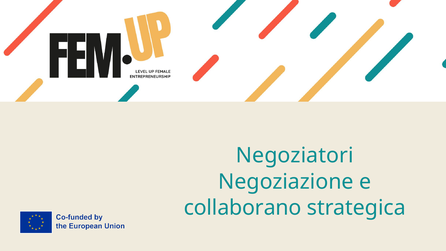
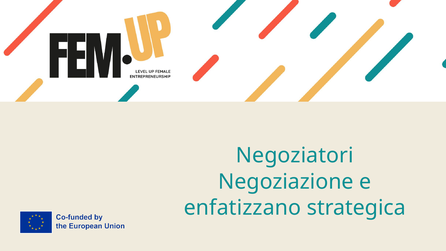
collaborano: collaborano -> enfatizzano (242, 208)
